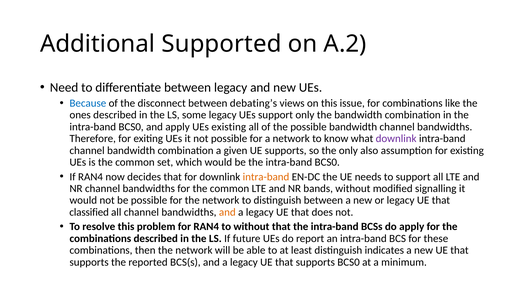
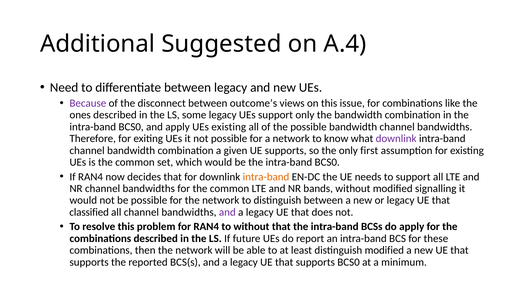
Supported: Supported -> Suggested (222, 44)
A.2: A.2 -> A.4 (345, 44)
Because colour: blue -> purple (88, 103)
debating’s: debating’s -> outcome’s (254, 103)
also: also -> first (369, 151)
and colour: orange -> purple (227, 212)
distinguish indicates: indicates -> modified (384, 251)
